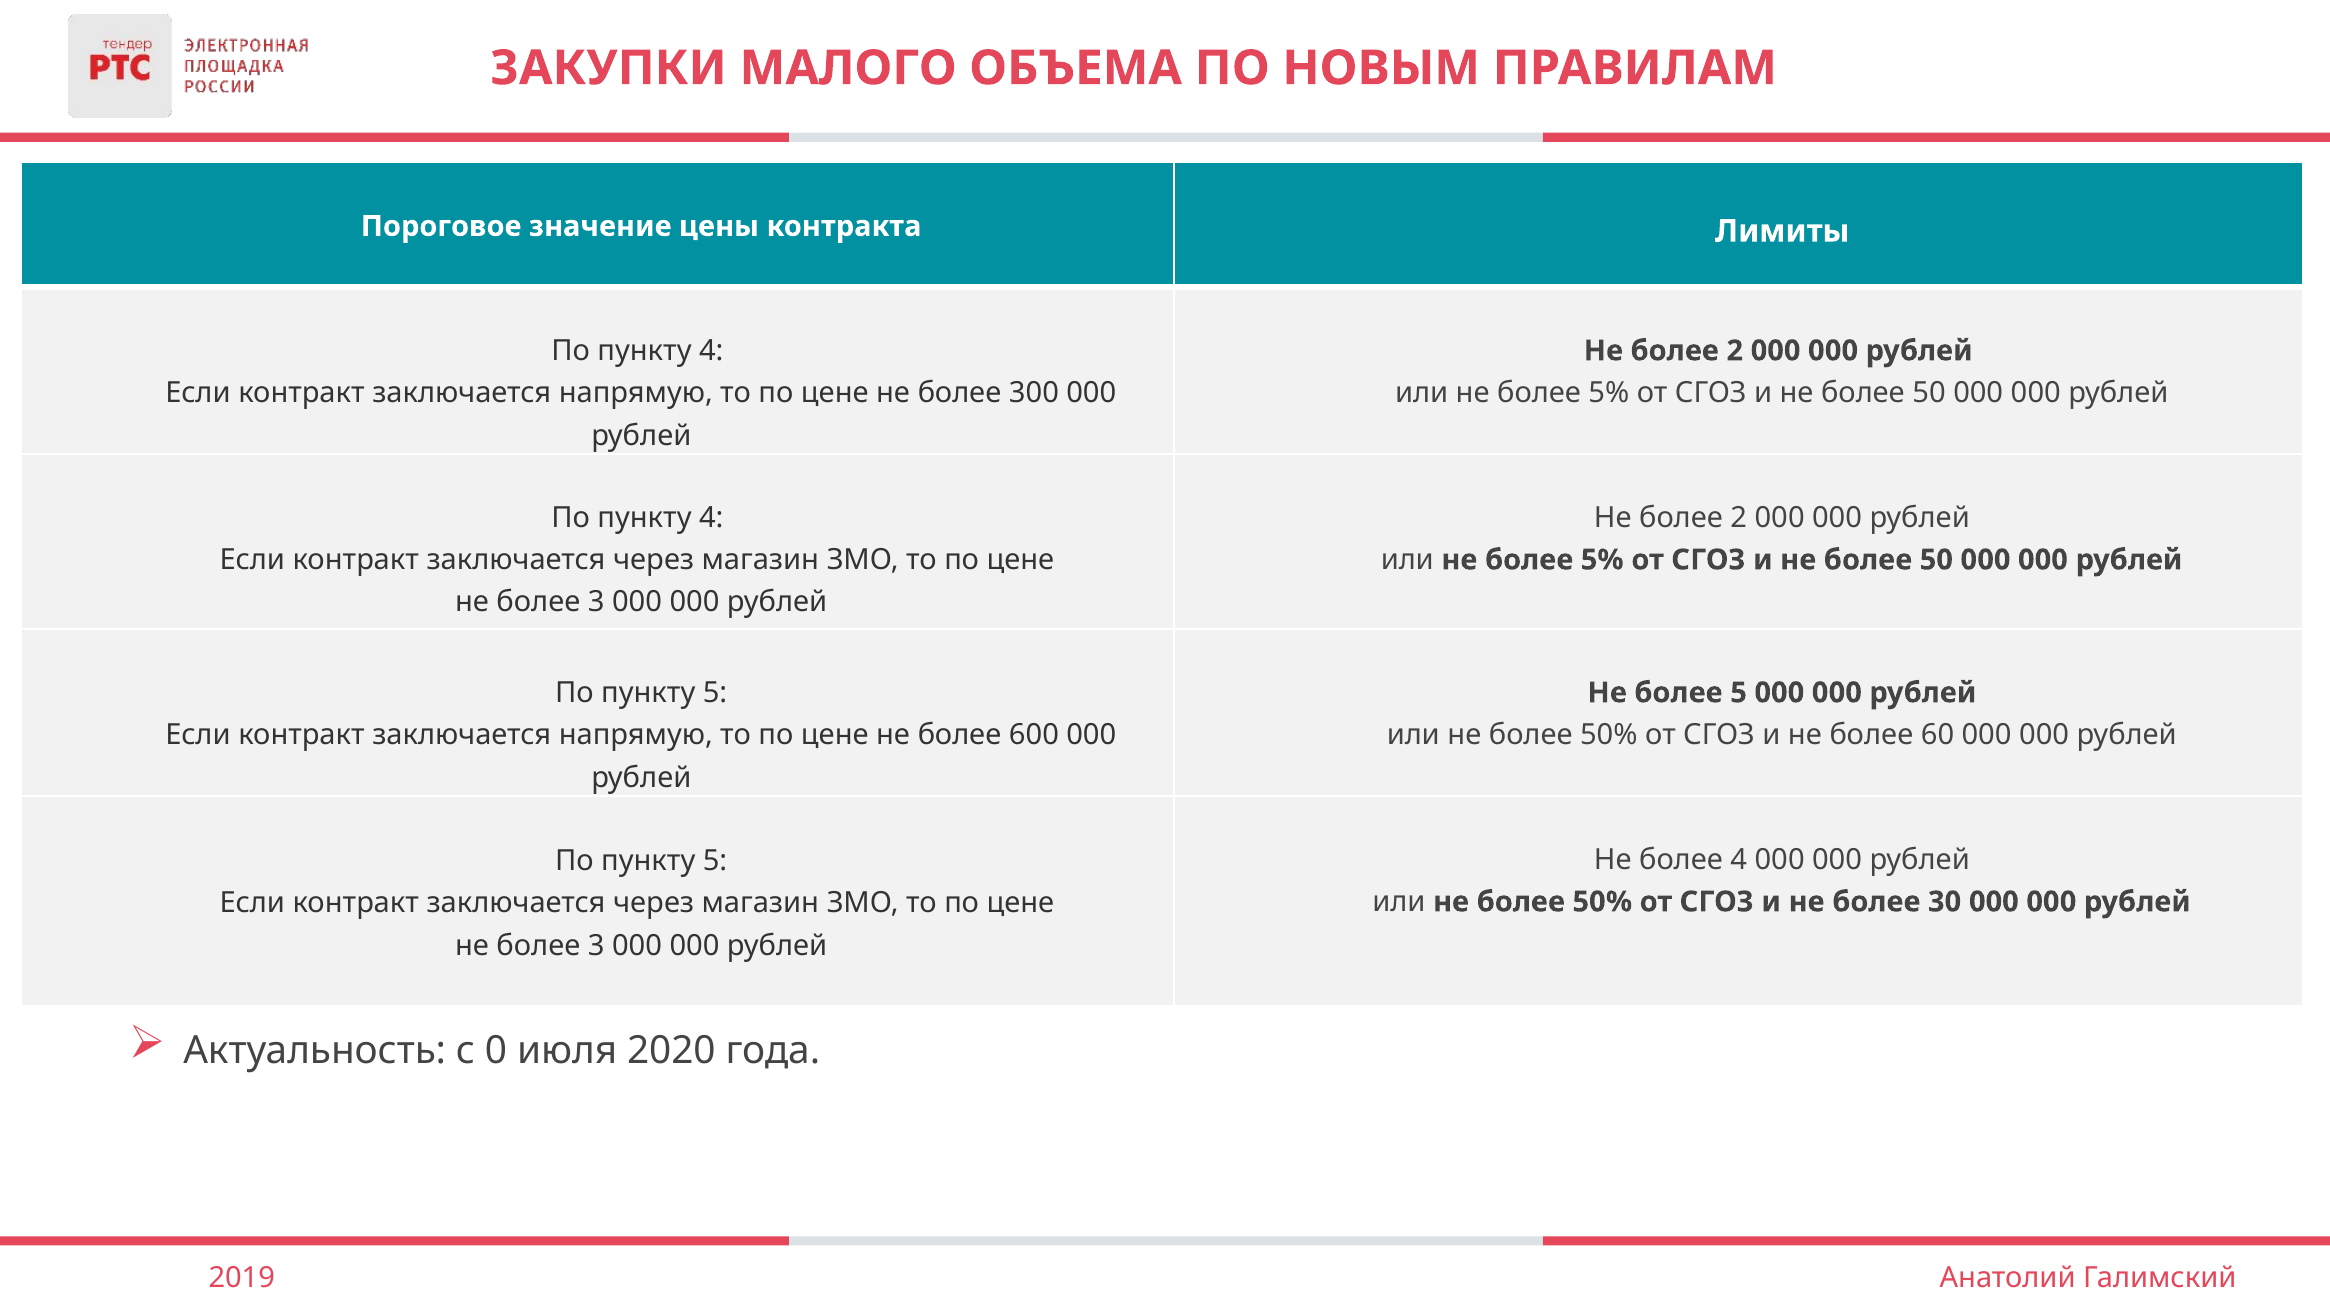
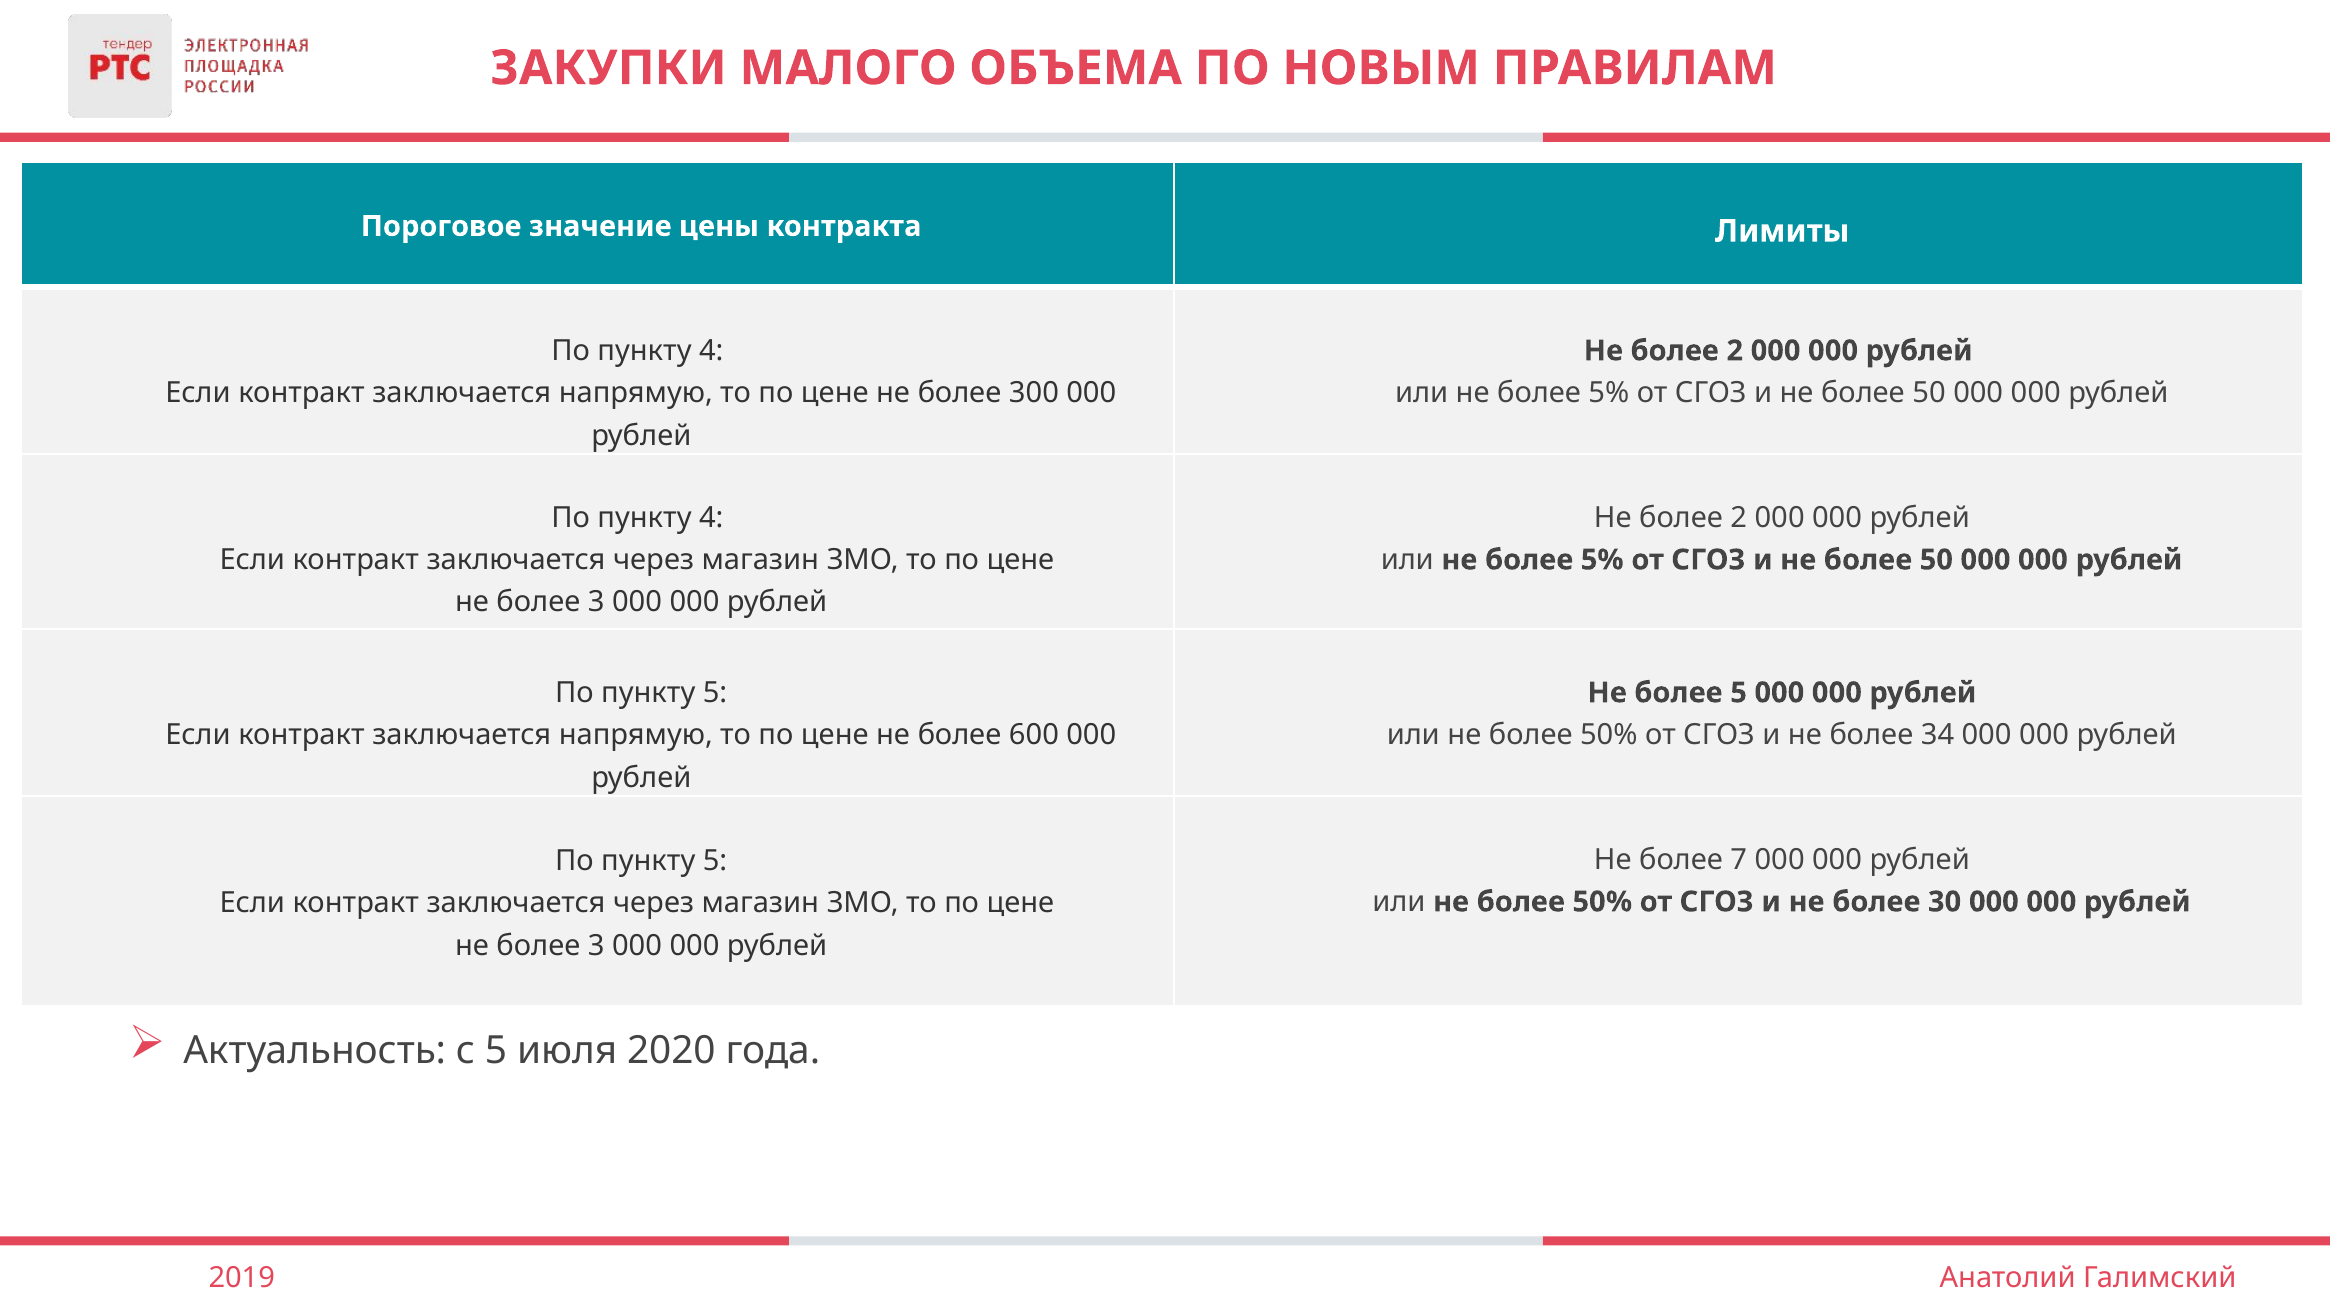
60: 60 -> 34 (1938, 735)
более 4: 4 -> 7 (1739, 860)
с 0: 0 -> 5 (496, 1051)
